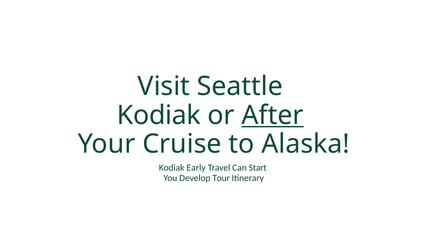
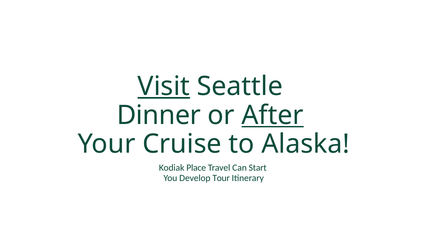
Visit underline: none -> present (164, 86)
Kodiak: Kodiak -> Dinner (159, 115)
Early: Early -> Place (196, 168)
